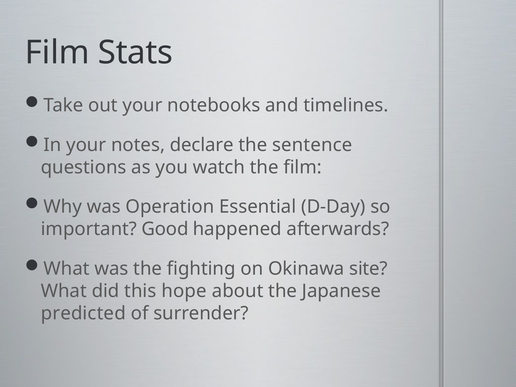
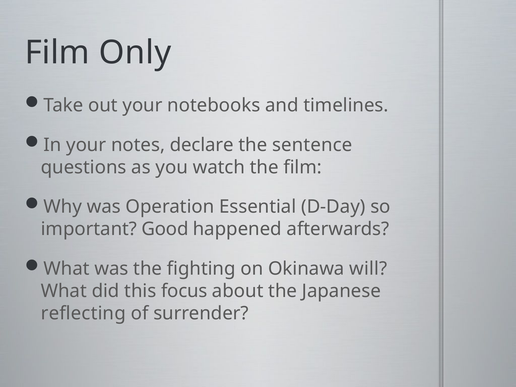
Stats: Stats -> Only (135, 53)
site: site -> will (368, 269)
hope: hope -> focus (184, 291)
predicted: predicted -> reflecting (83, 313)
